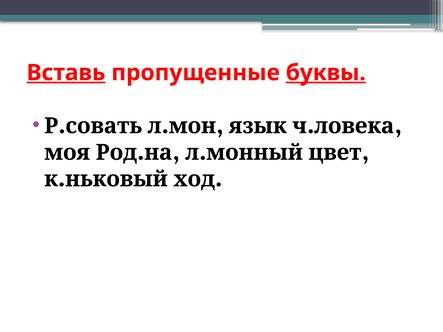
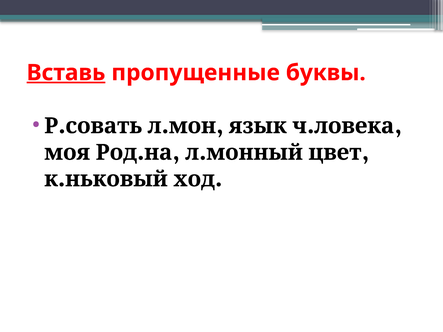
буквы underline: present -> none (326, 73)
